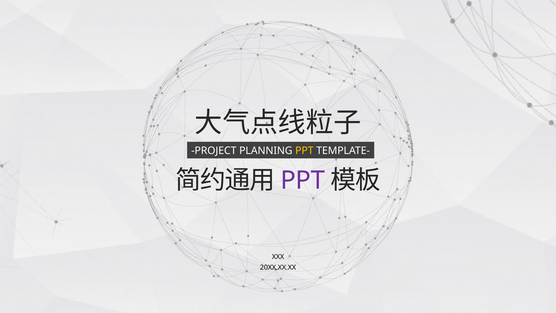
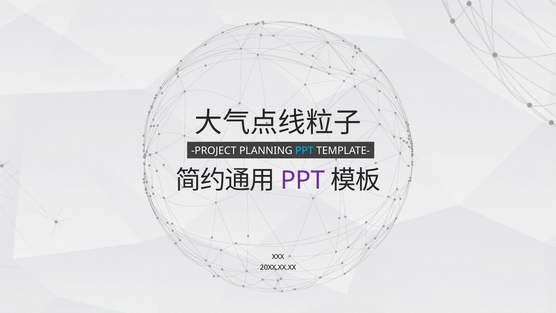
PPT colour: yellow -> light blue (304, 151)
